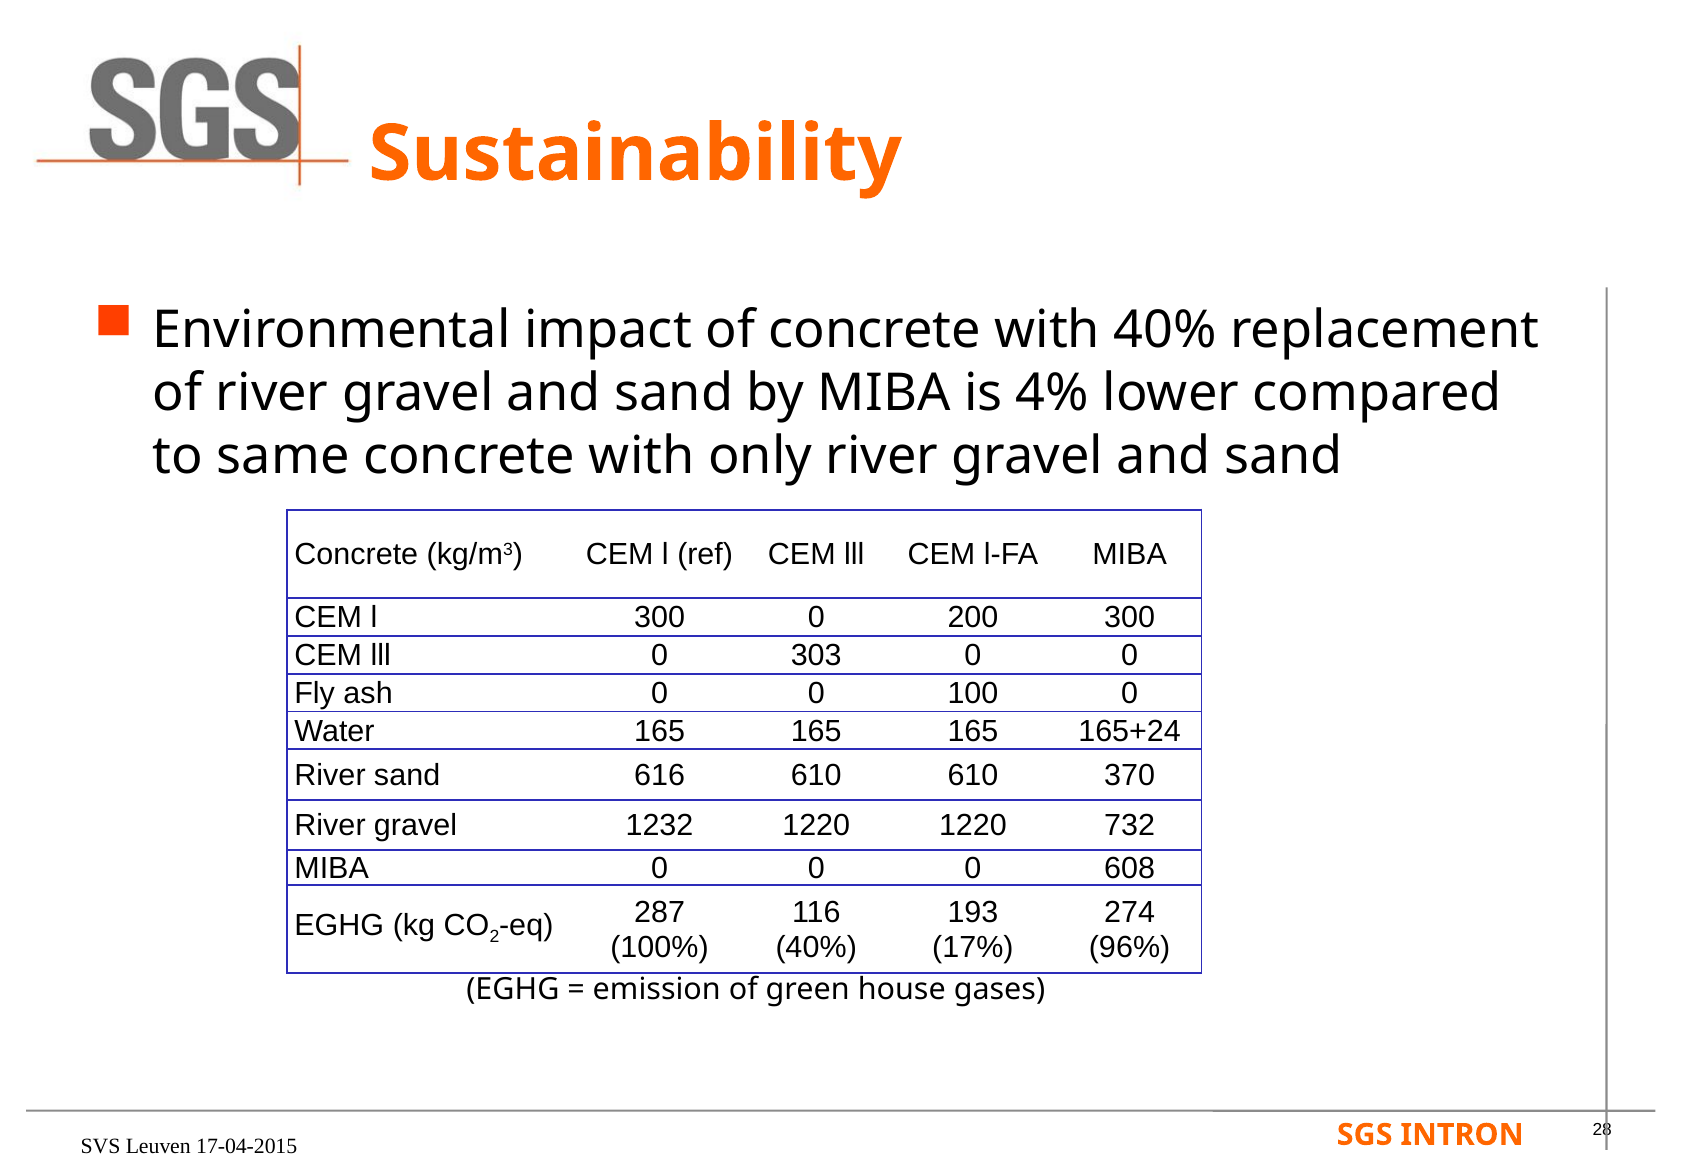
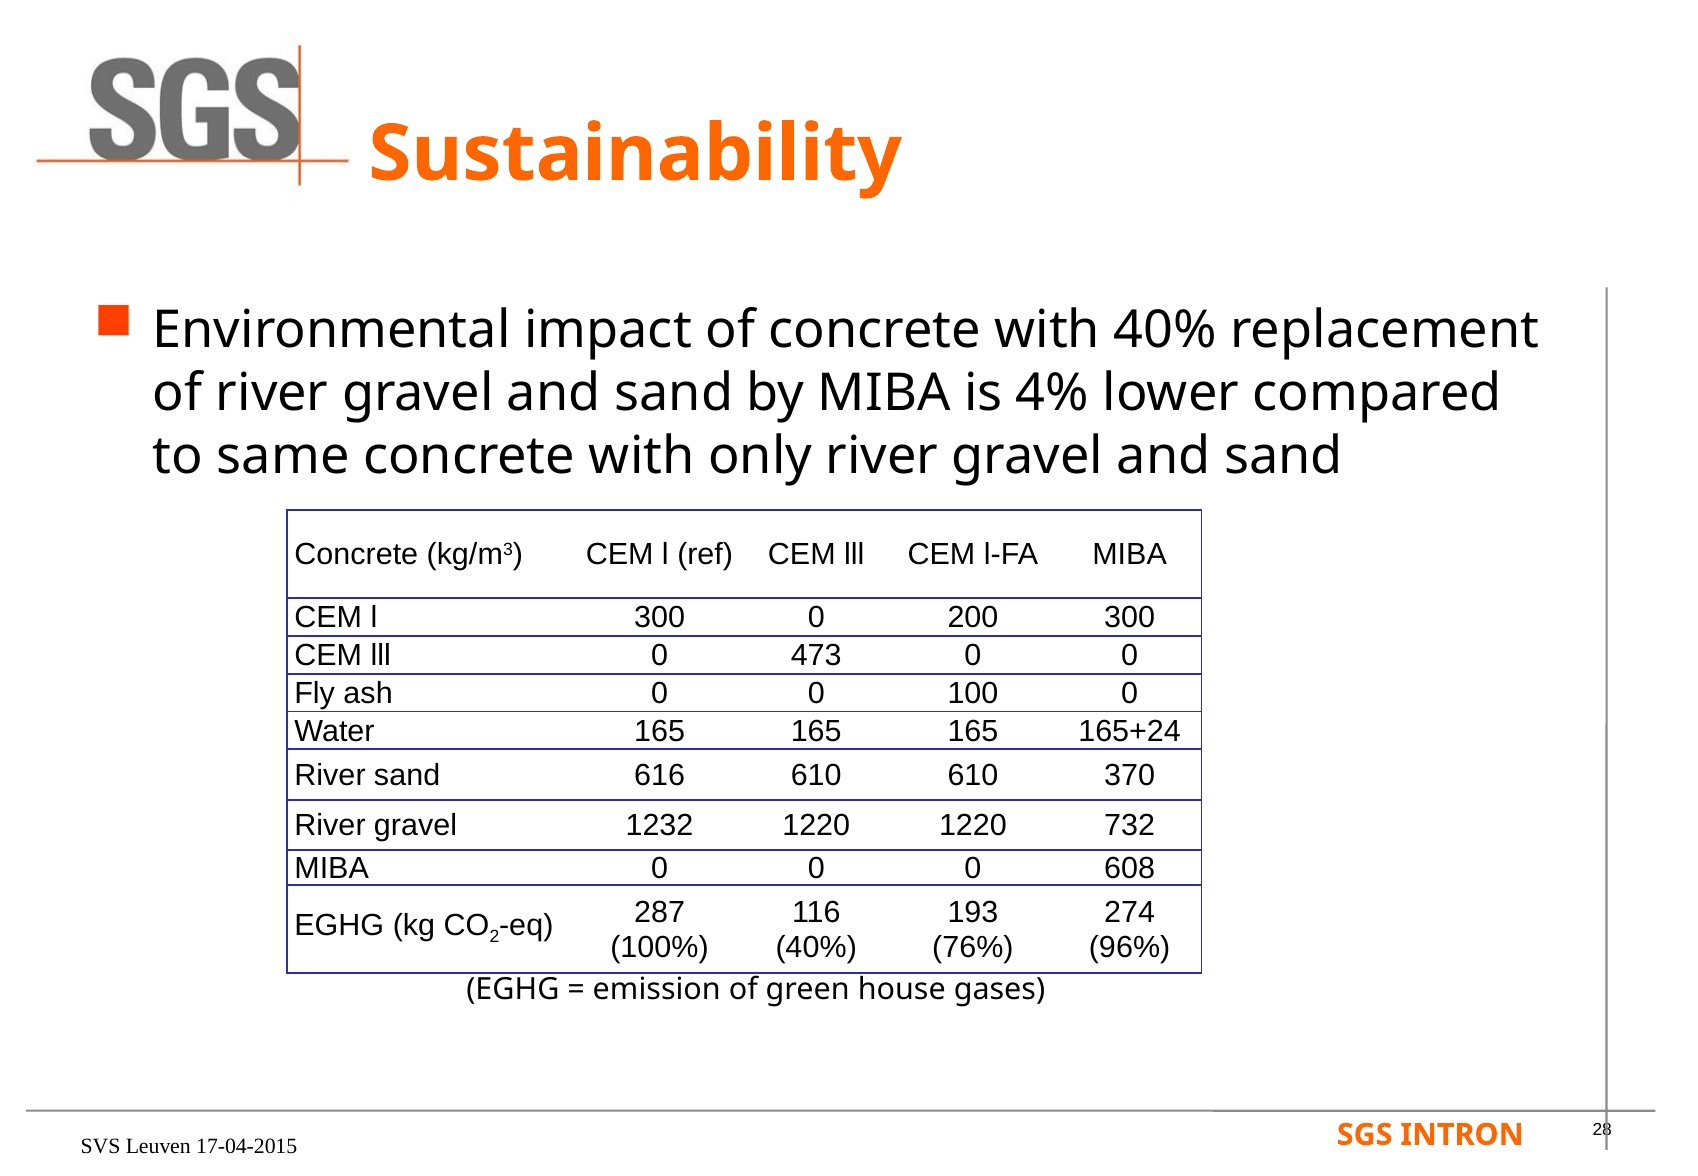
303: 303 -> 473 (816, 655)
17%: 17% -> 76% (973, 947)
